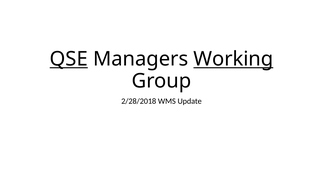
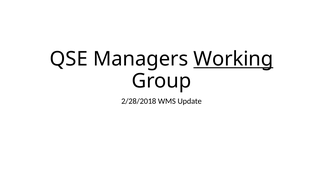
QSE underline: present -> none (69, 59)
